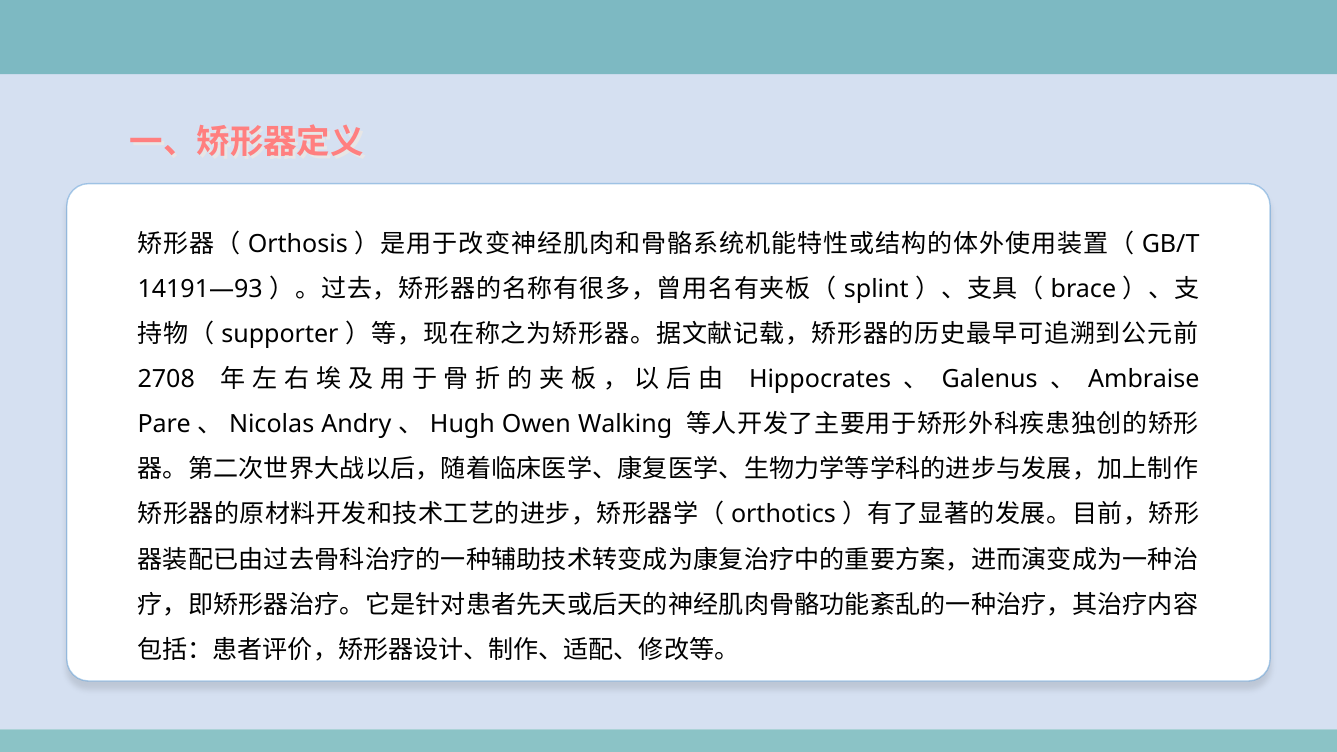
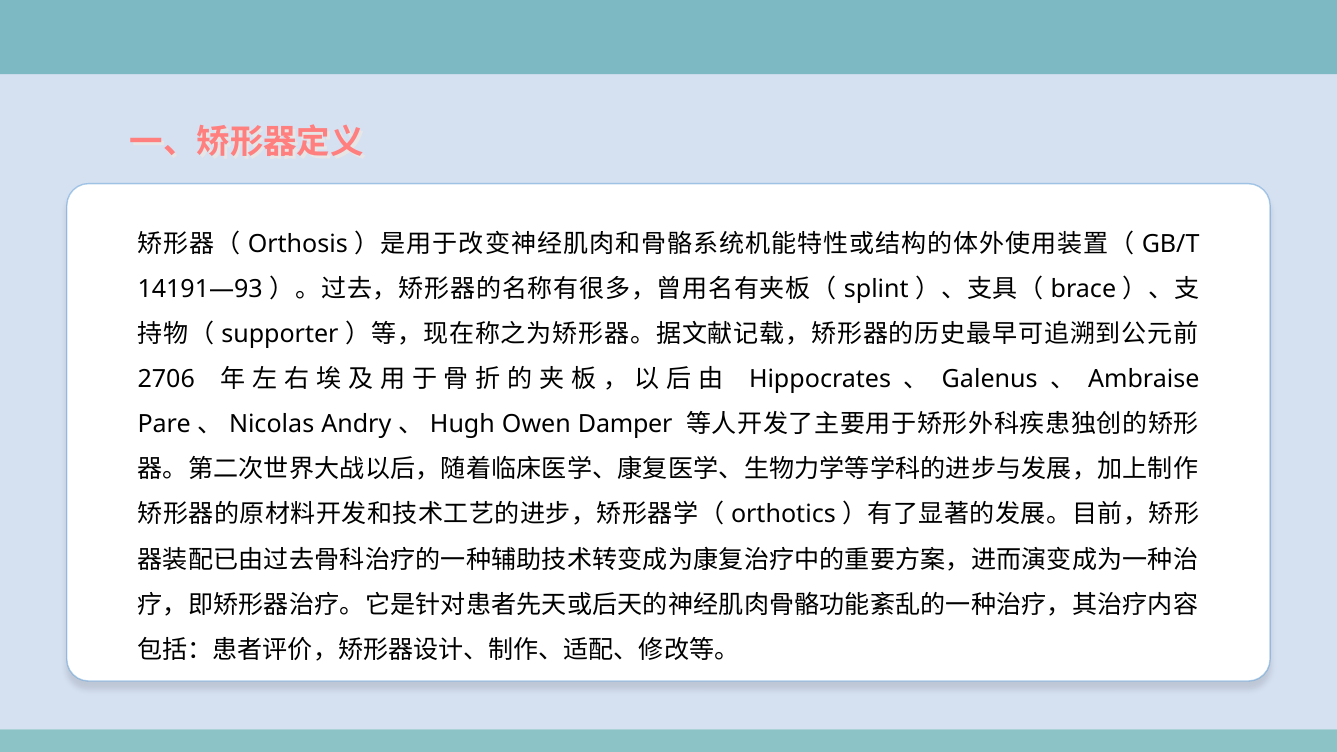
2708: 2708 -> 2706 (166, 379)
Walking: Walking -> Damper (625, 424)
